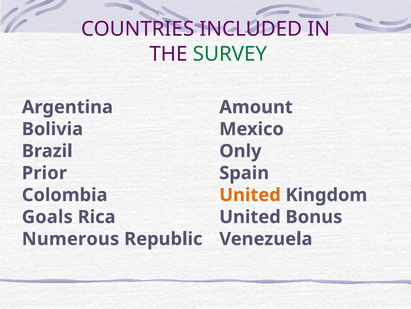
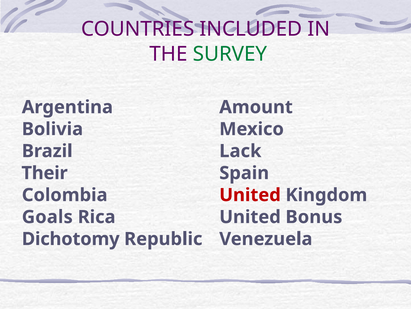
Only: Only -> Lack (240, 151)
Prior: Prior -> Their (45, 173)
United colour: orange -> red (250, 195)
Numerous: Numerous -> Dichotomy (71, 238)
